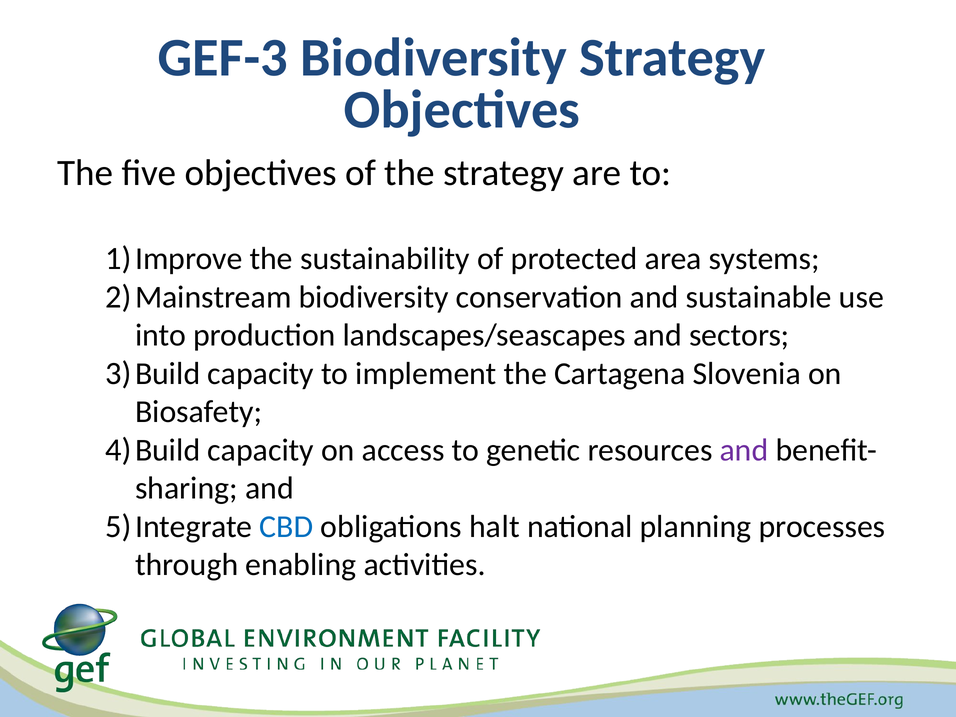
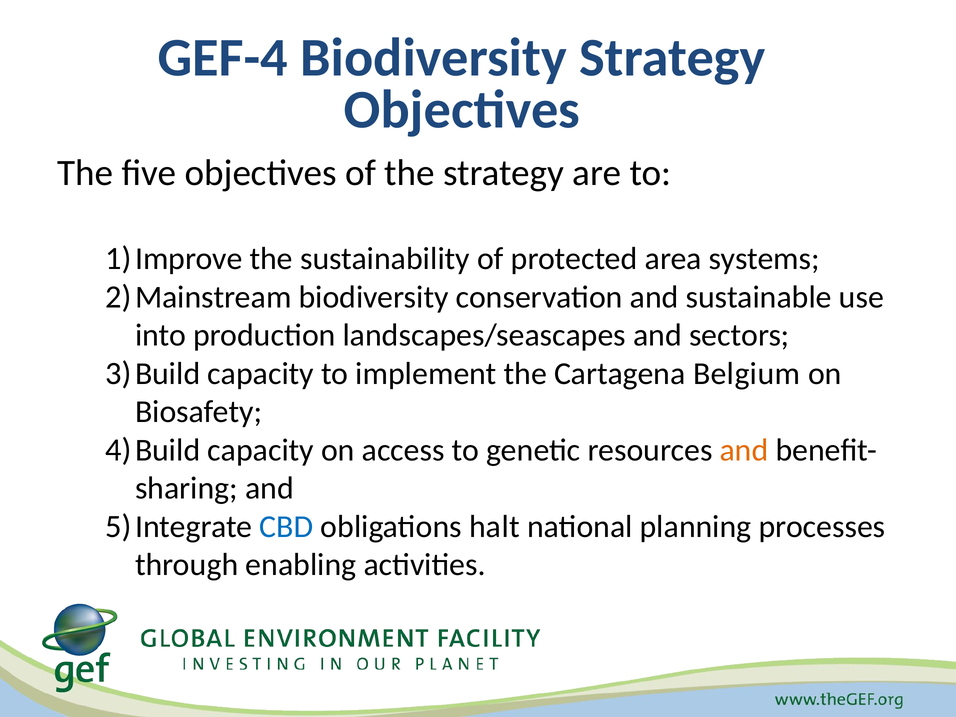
GEF-3: GEF-3 -> GEF-4 (223, 58)
Slovenia: Slovenia -> Belgium (747, 374)
and colour: purple -> orange (744, 450)
